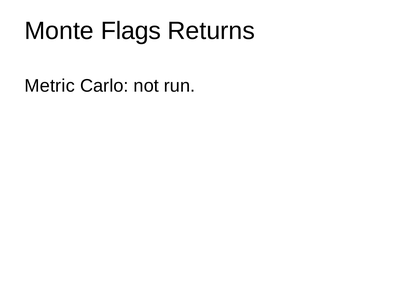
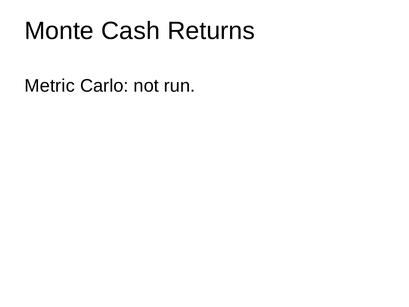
Flags: Flags -> Cash (131, 31)
